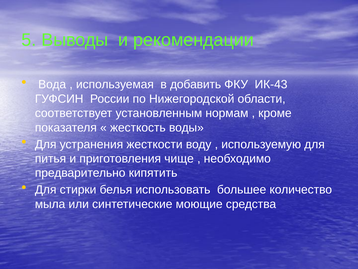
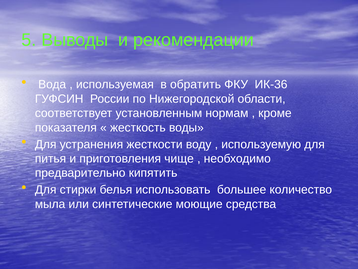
добавить: добавить -> обратить (196, 84)
ИК-43: ИК-43 -> ИК-36 (271, 84)
